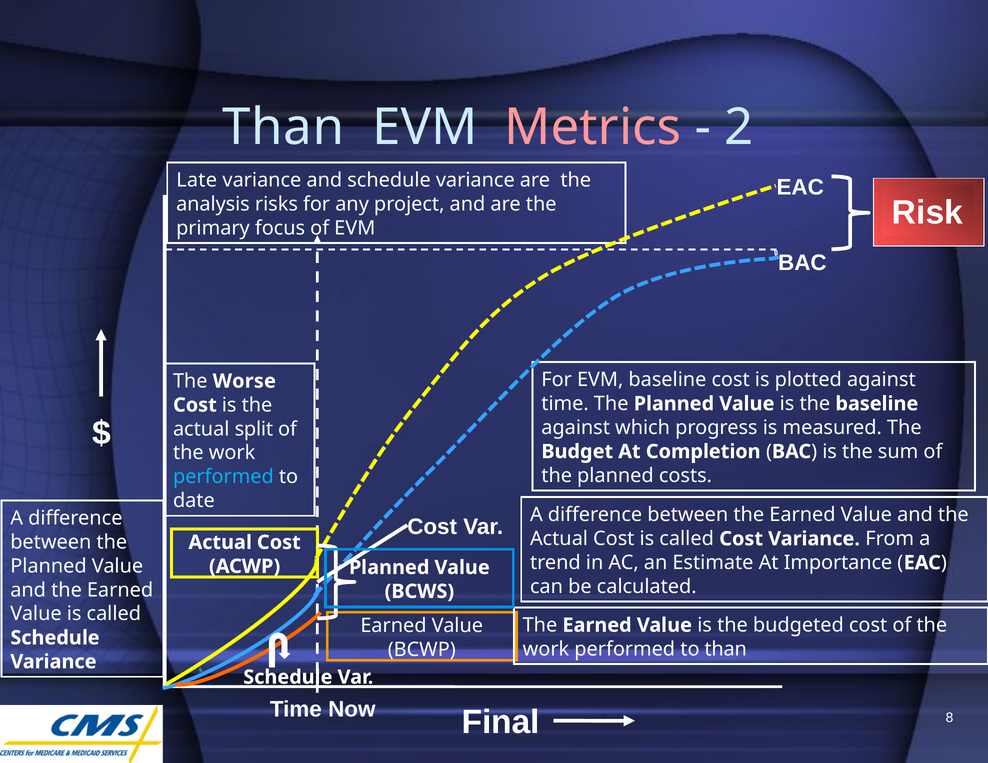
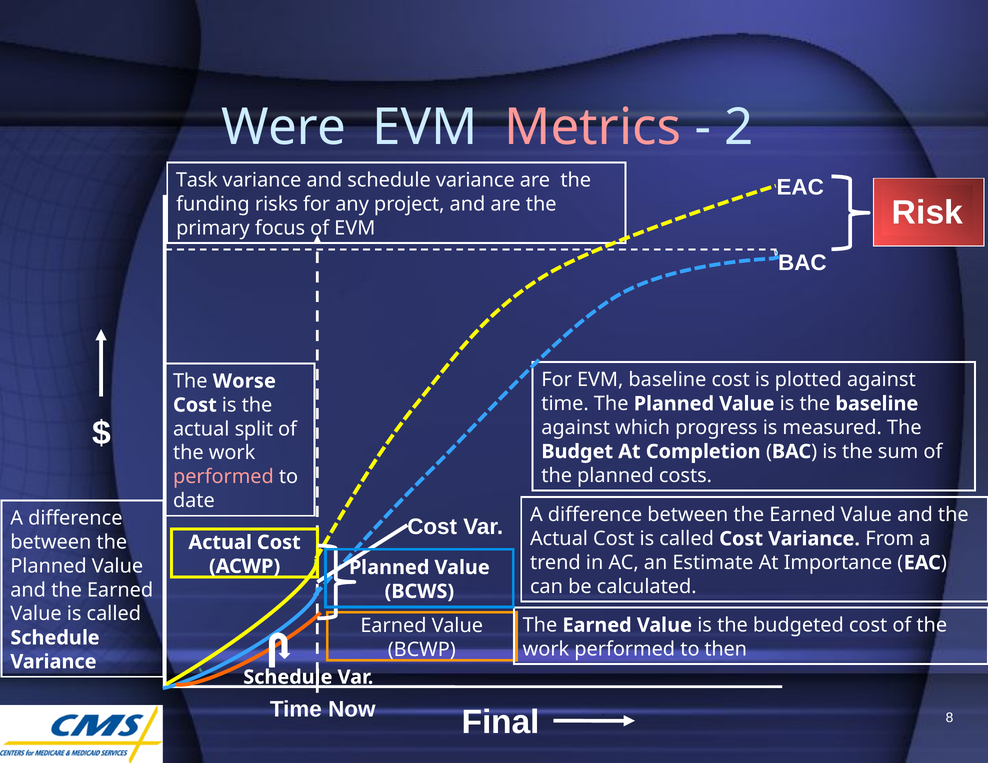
Than: Than -> Were (284, 128)
Late: Late -> Task (197, 180)
analysis: analysis -> funding (213, 204)
performed colour: light blue -> pink (223, 477)
to than: than -> then (726, 650)
